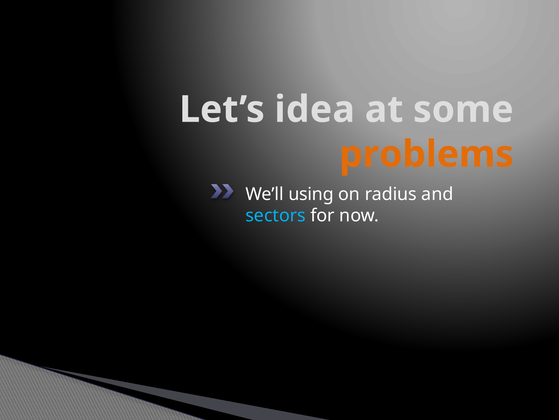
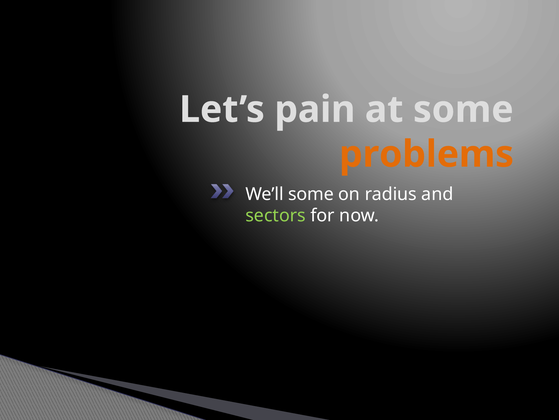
idea: idea -> pain (315, 109)
We’ll using: using -> some (311, 194)
sectors colour: light blue -> light green (276, 215)
